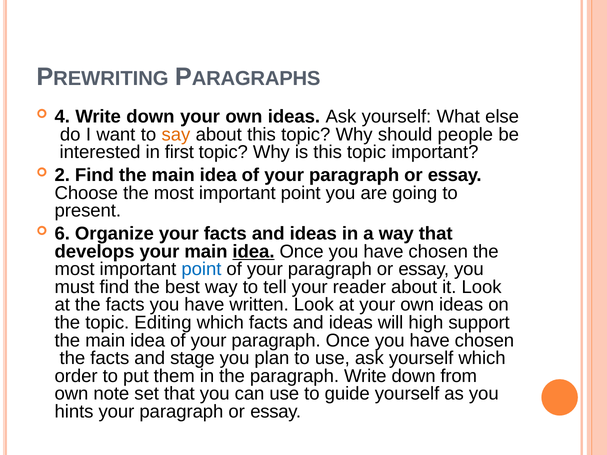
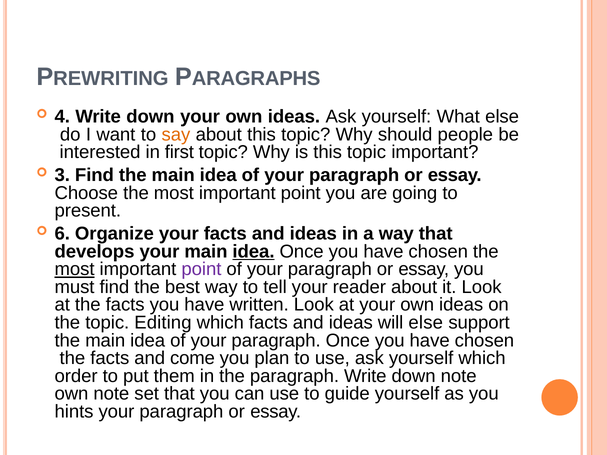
2: 2 -> 3 (62, 175)
most underline: none -> present (75, 269)
point colour: blue -> purple (201, 269)
will high: high -> else (426, 323)
stage: stage -> come (193, 358)
down from: from -> note (459, 376)
